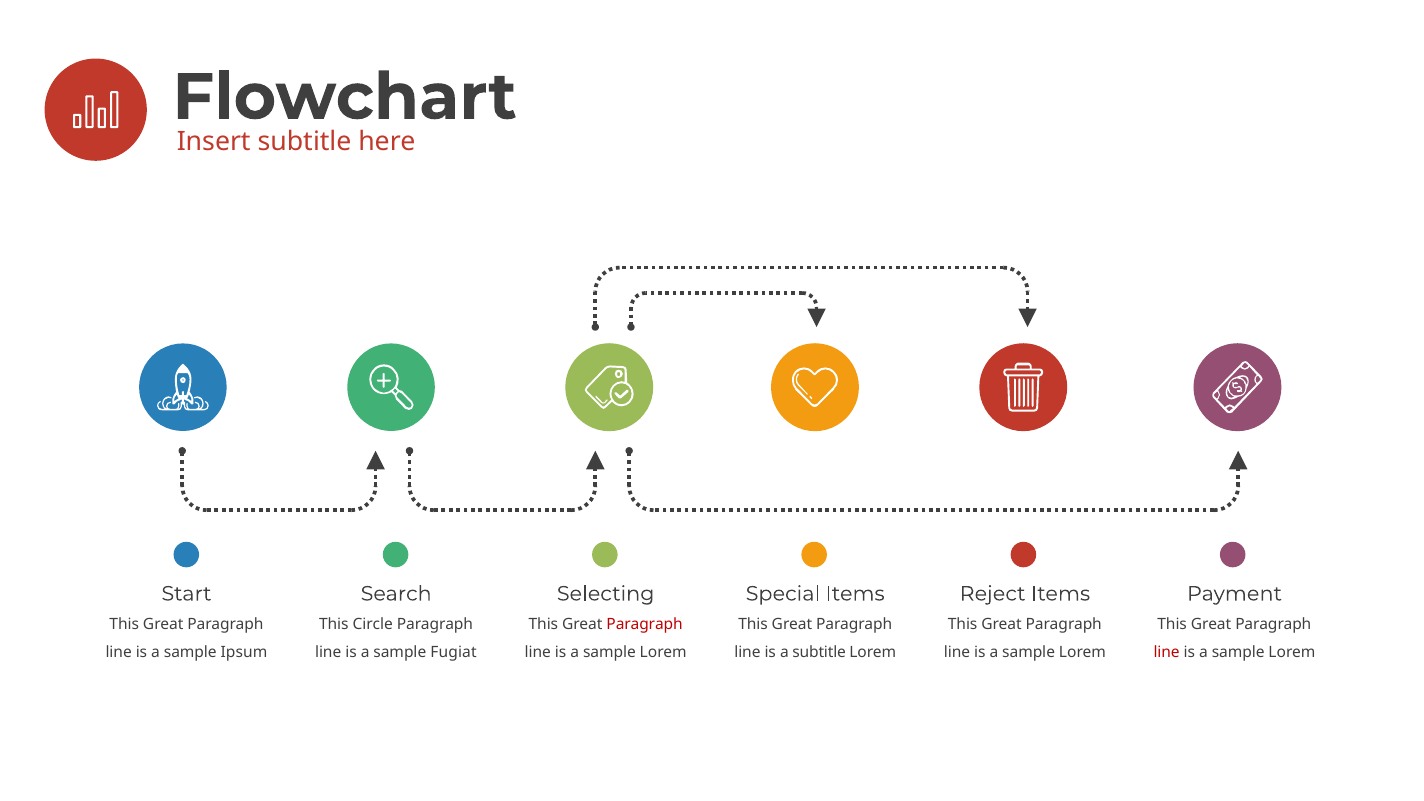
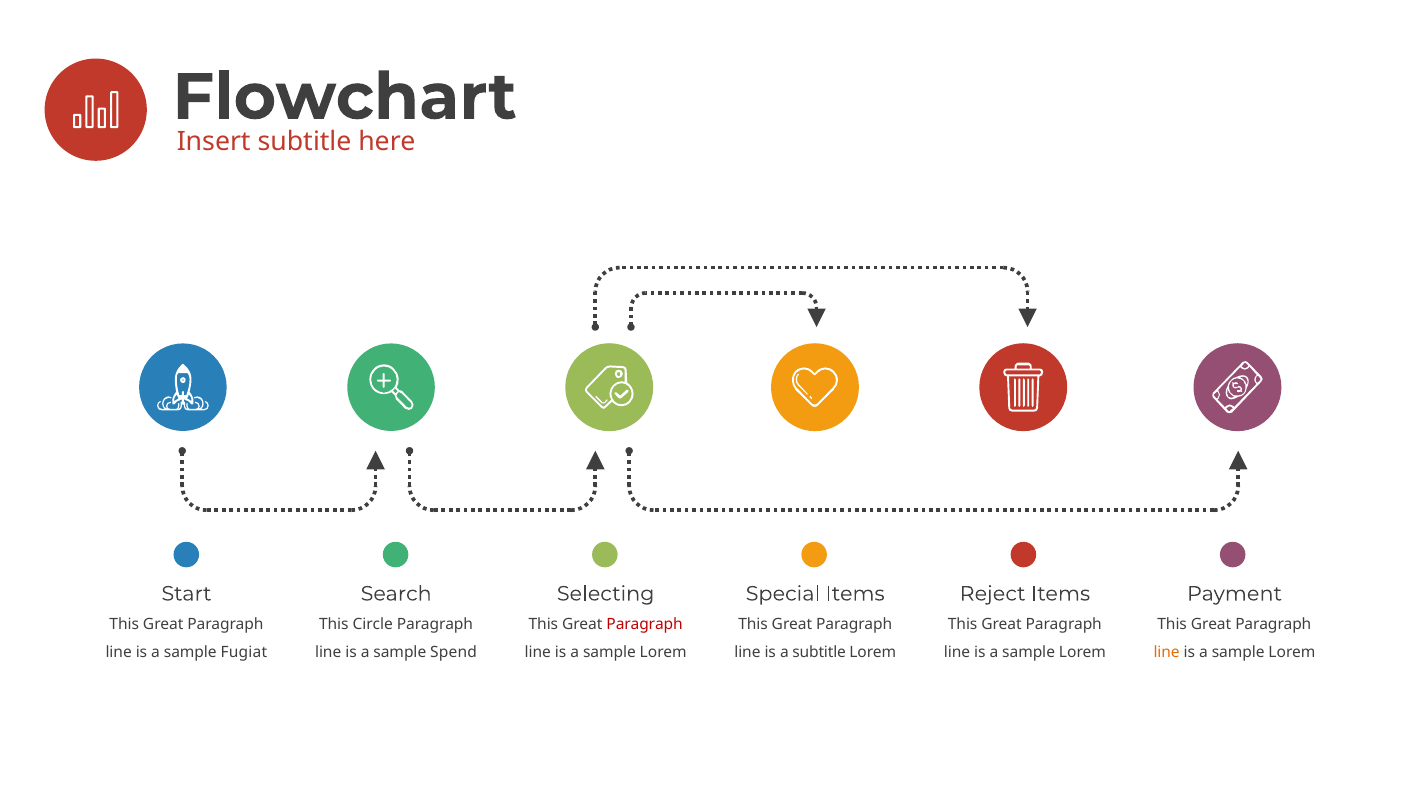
Ipsum: Ipsum -> Fugiat (244, 652)
Fugiat: Fugiat -> Spend (454, 652)
line colour: red -> orange (1167, 652)
